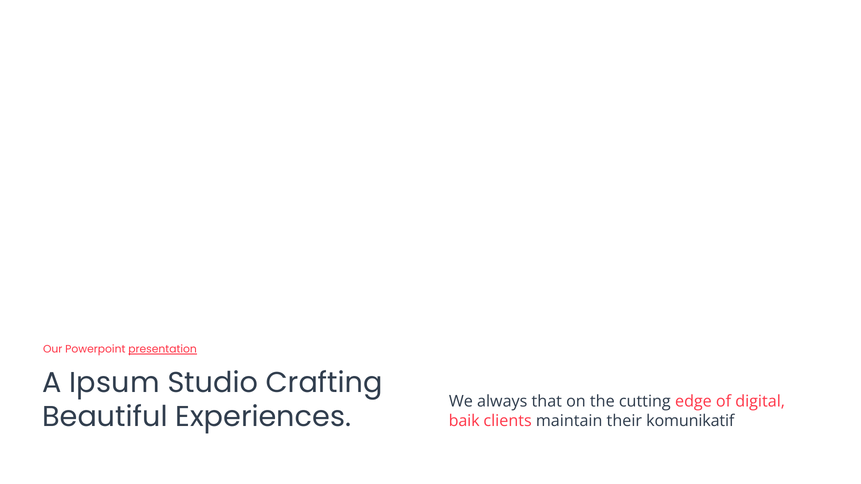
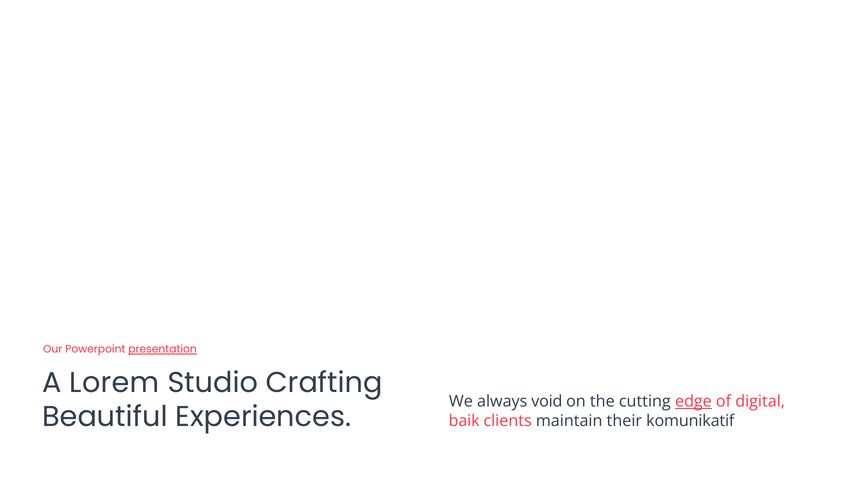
Ipsum: Ipsum -> Lorem (114, 383)
that: that -> void (547, 402)
edge underline: none -> present (693, 402)
